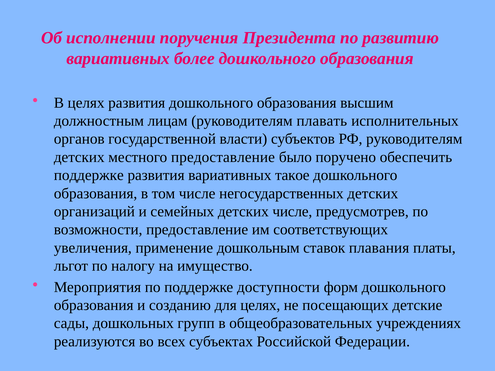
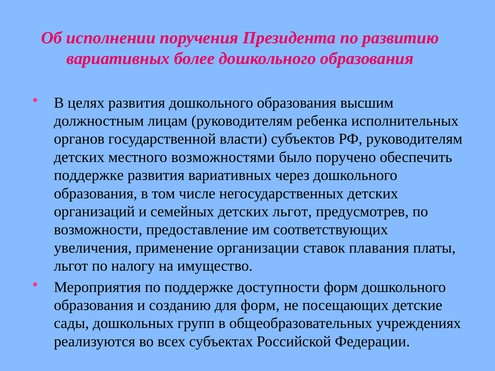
плавать: плавать -> ребенка (322, 121)
местного предоставление: предоставление -> возможностями (223, 157)
такое: такое -> через (292, 175)
детских числе: числе -> льгот (292, 212)
дошкольным: дошкольным -> организации (258, 248)
для целях: целях -> форм (260, 305)
